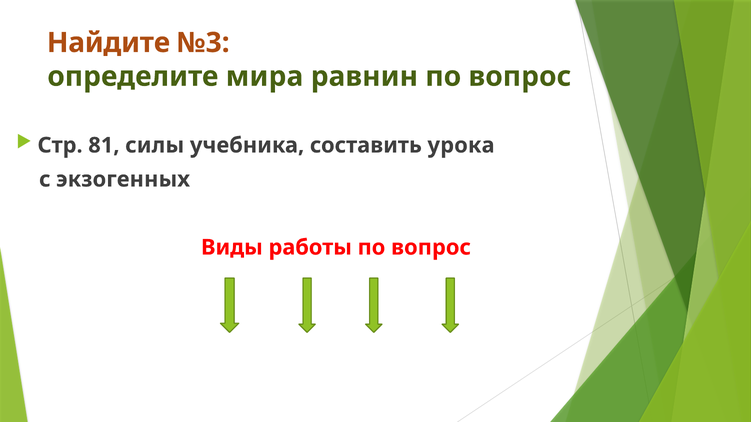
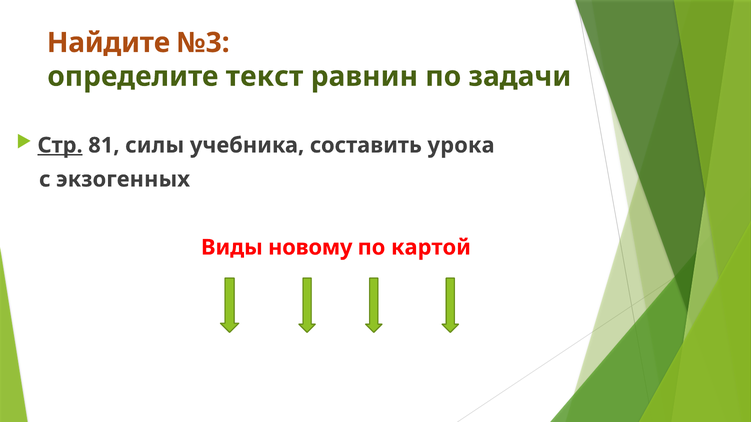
мира: мира -> текст (264, 77)
равнин по вопрос: вопрос -> задачи (520, 77)
Стр underline: none -> present (60, 145)
работы: работы -> новому (310, 248)
вопрос: вопрос -> картой (431, 248)
